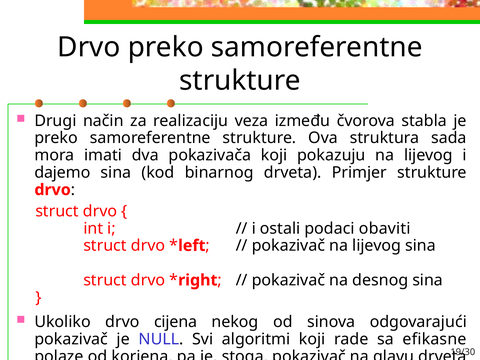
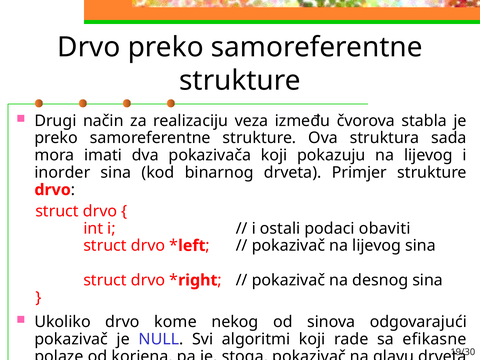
dajemo: dajemo -> inorder (62, 173)
cijena: cijena -> kome (175, 322)
